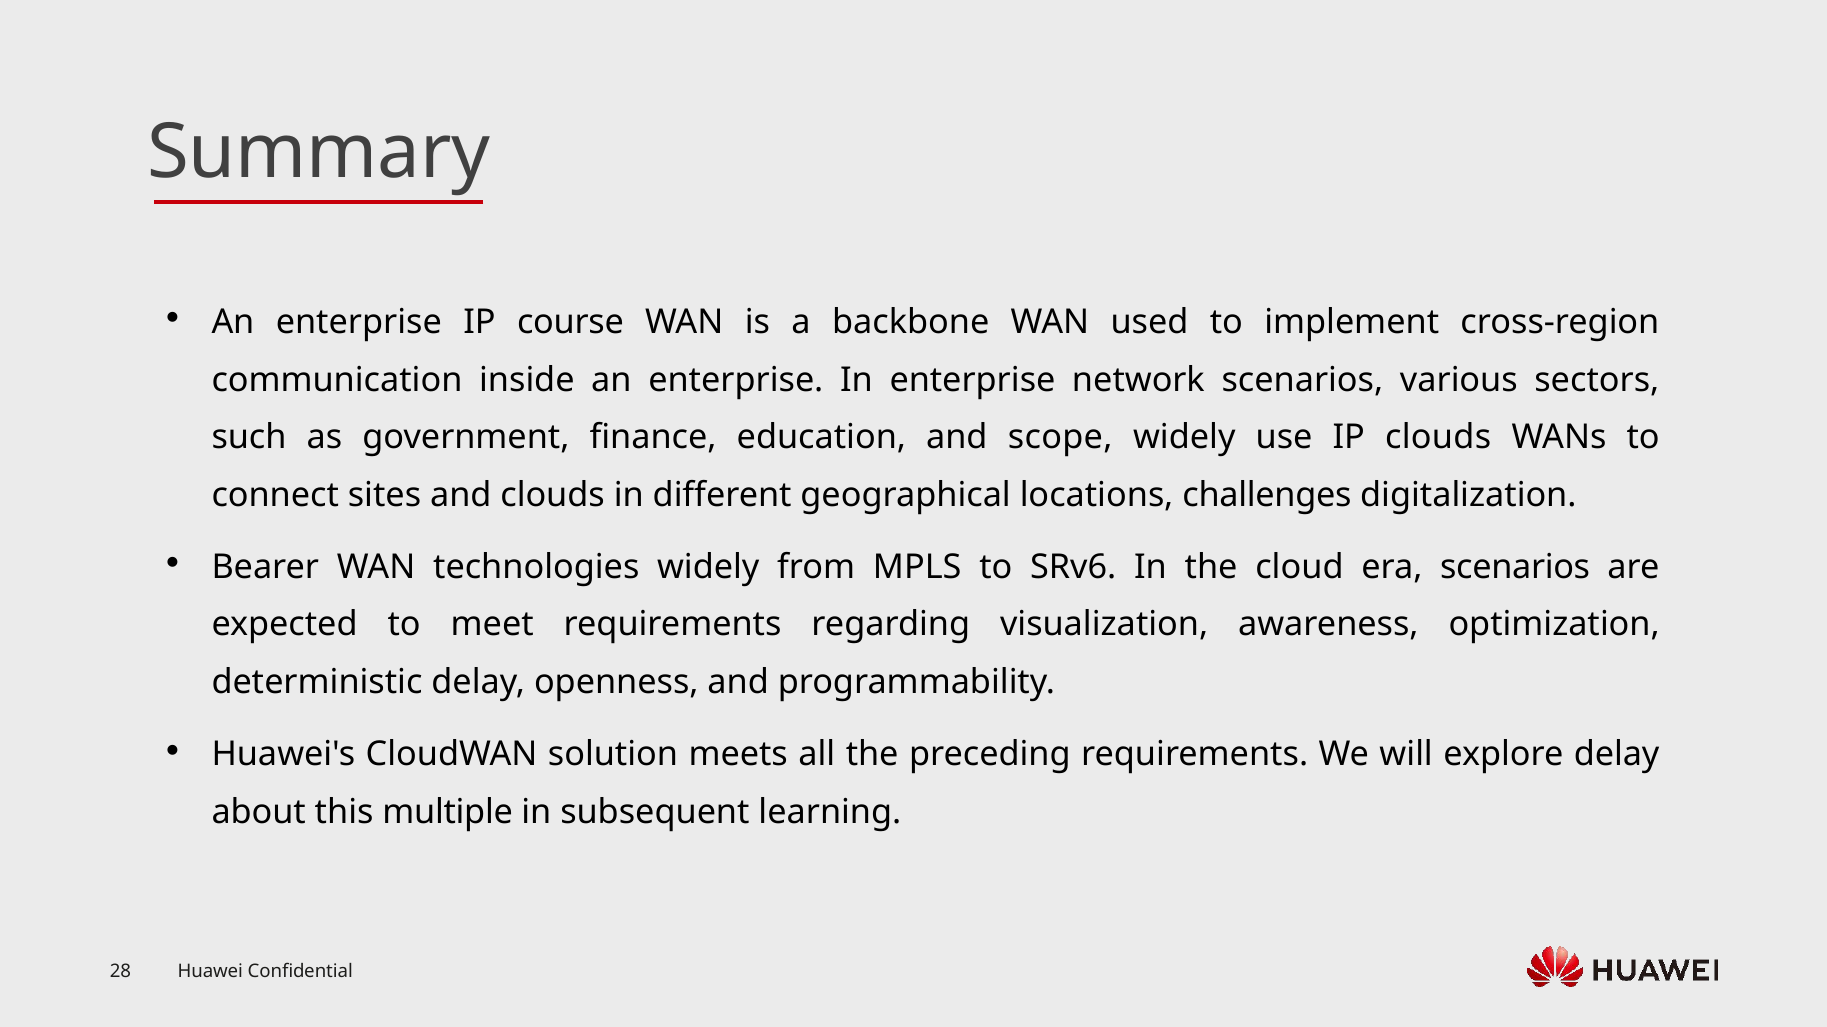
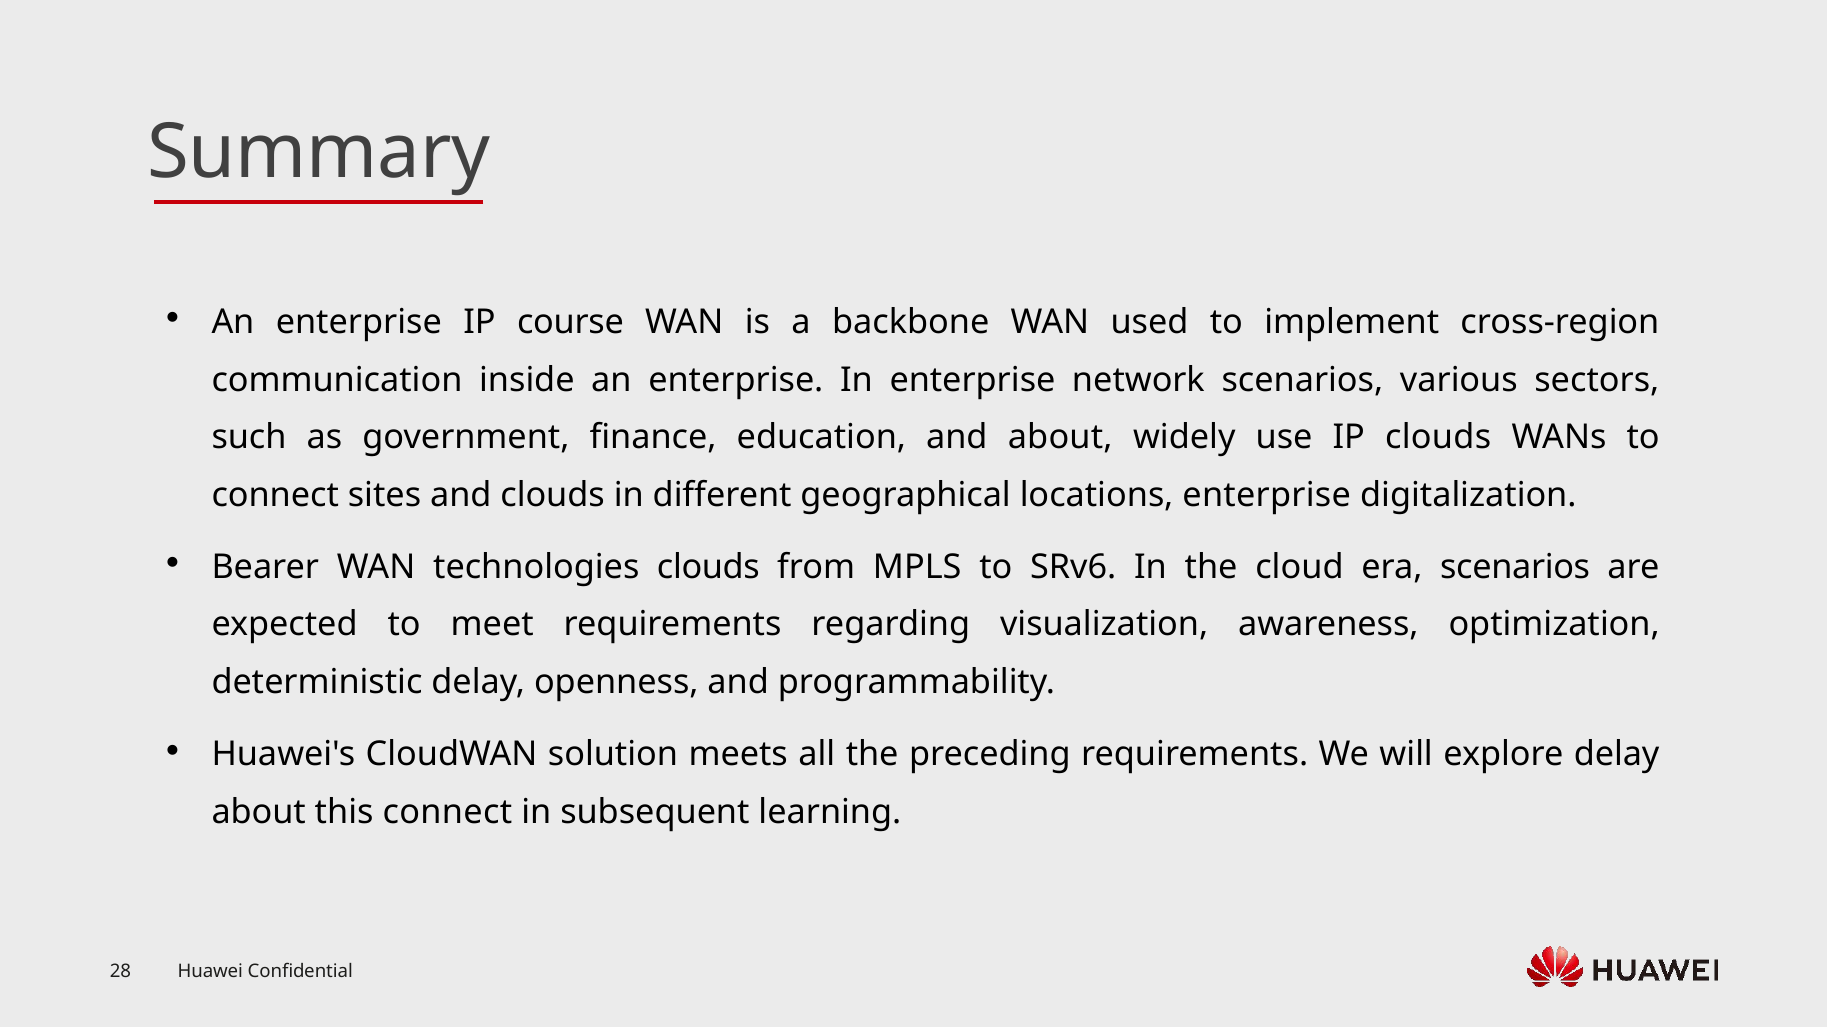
and scope: scope -> about (1060, 438)
locations challenges: challenges -> enterprise (1267, 495)
technologies widely: widely -> clouds (708, 568)
this multiple: multiple -> connect (447, 813)
